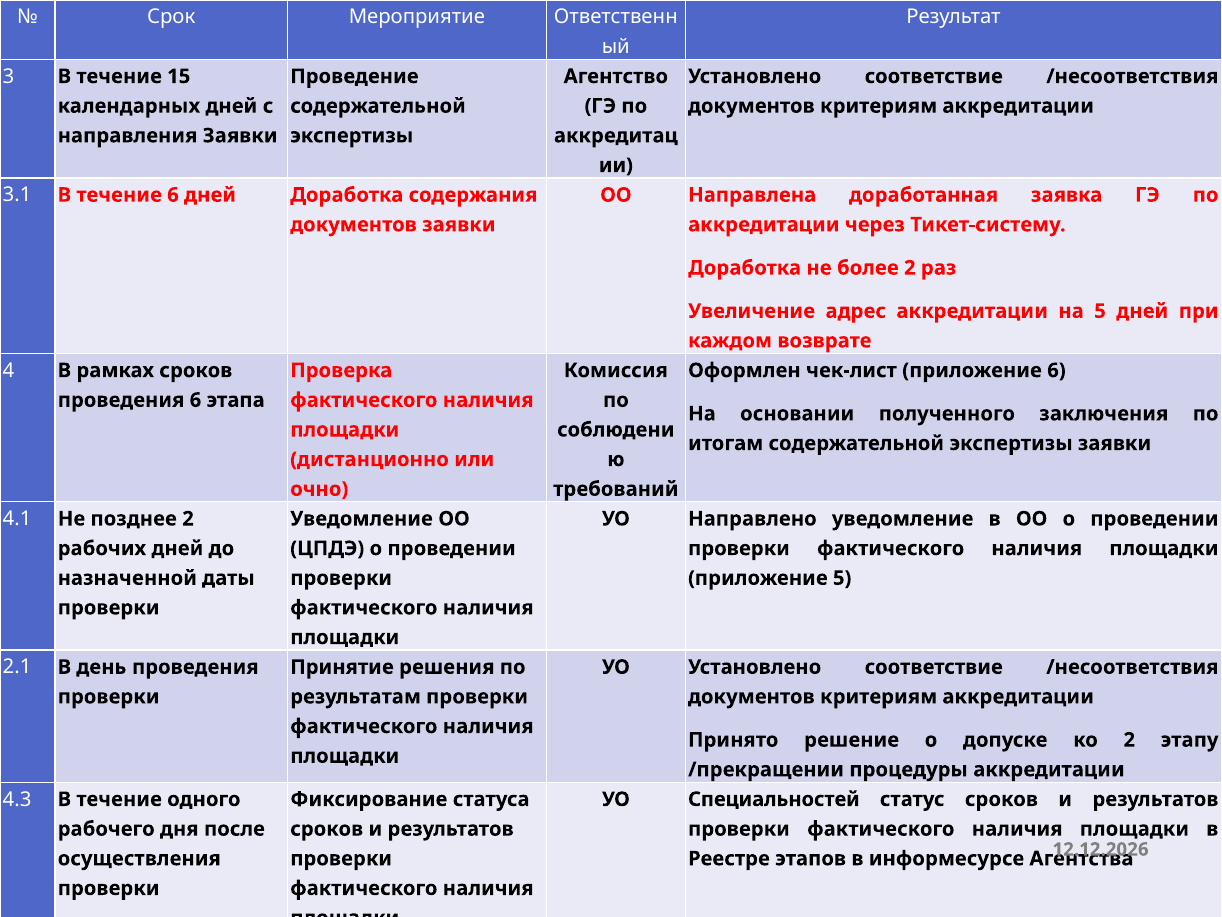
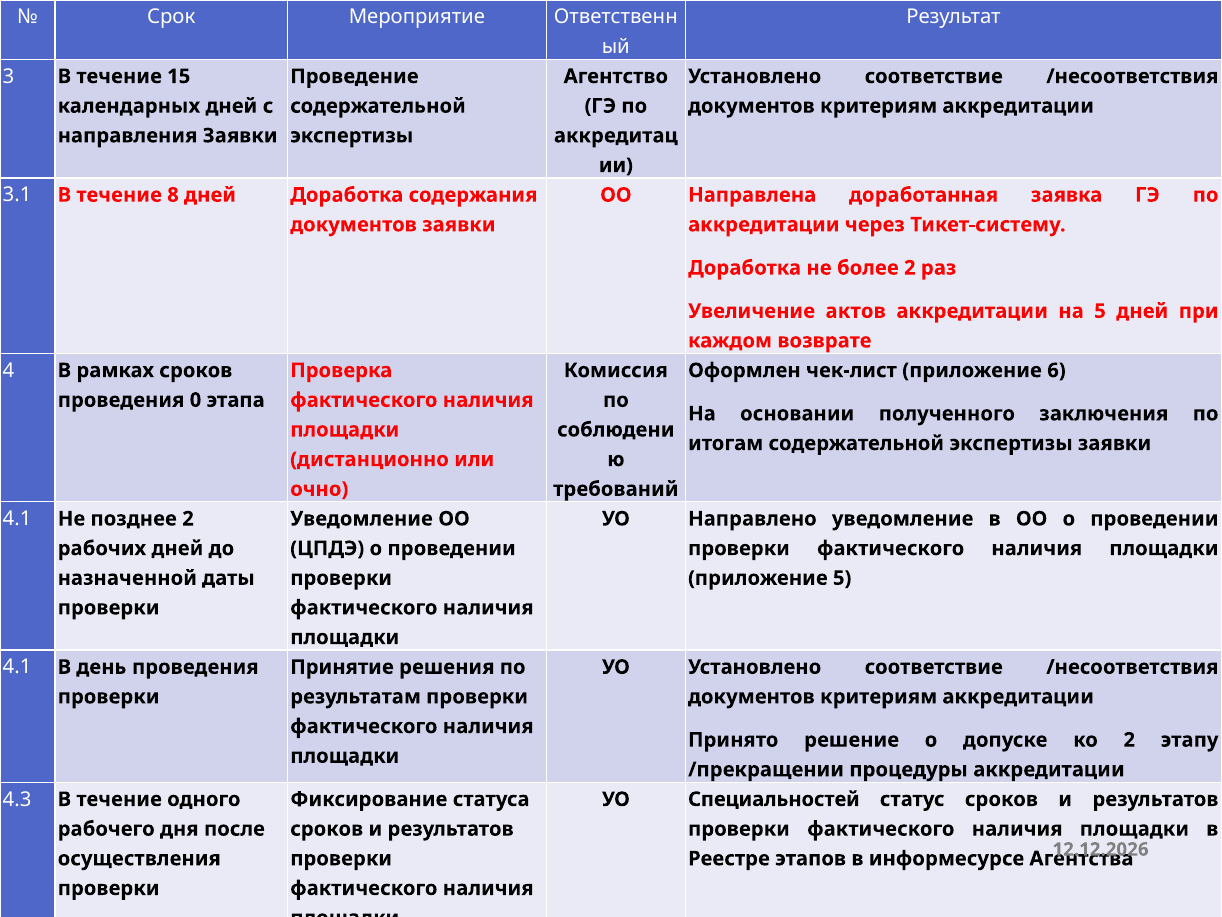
течение 6: 6 -> 8 (173, 195)
адрес: адрес -> актов (856, 311)
проведения 6: 6 -> 0 (196, 400)
2.1: 2.1 -> 4.1 (17, 667)
